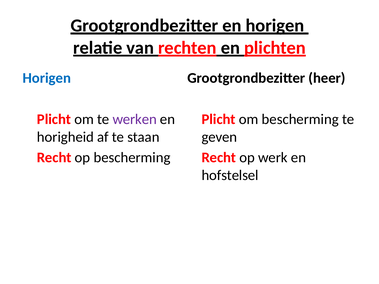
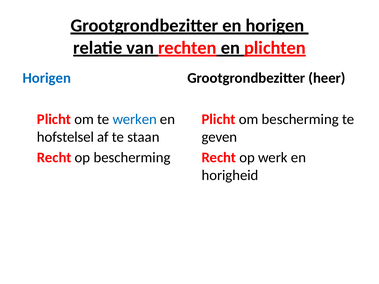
werken colour: purple -> blue (135, 119)
horigheid: horigheid -> hofstelsel (65, 137)
hofstelsel: hofstelsel -> horigheid (230, 175)
